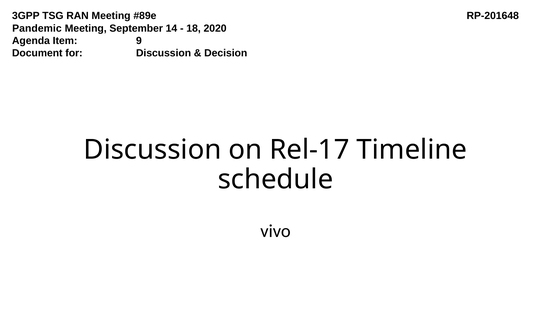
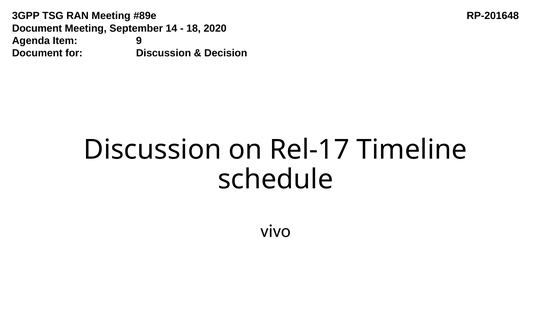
Pandemic: Pandemic -> Document (37, 28)
